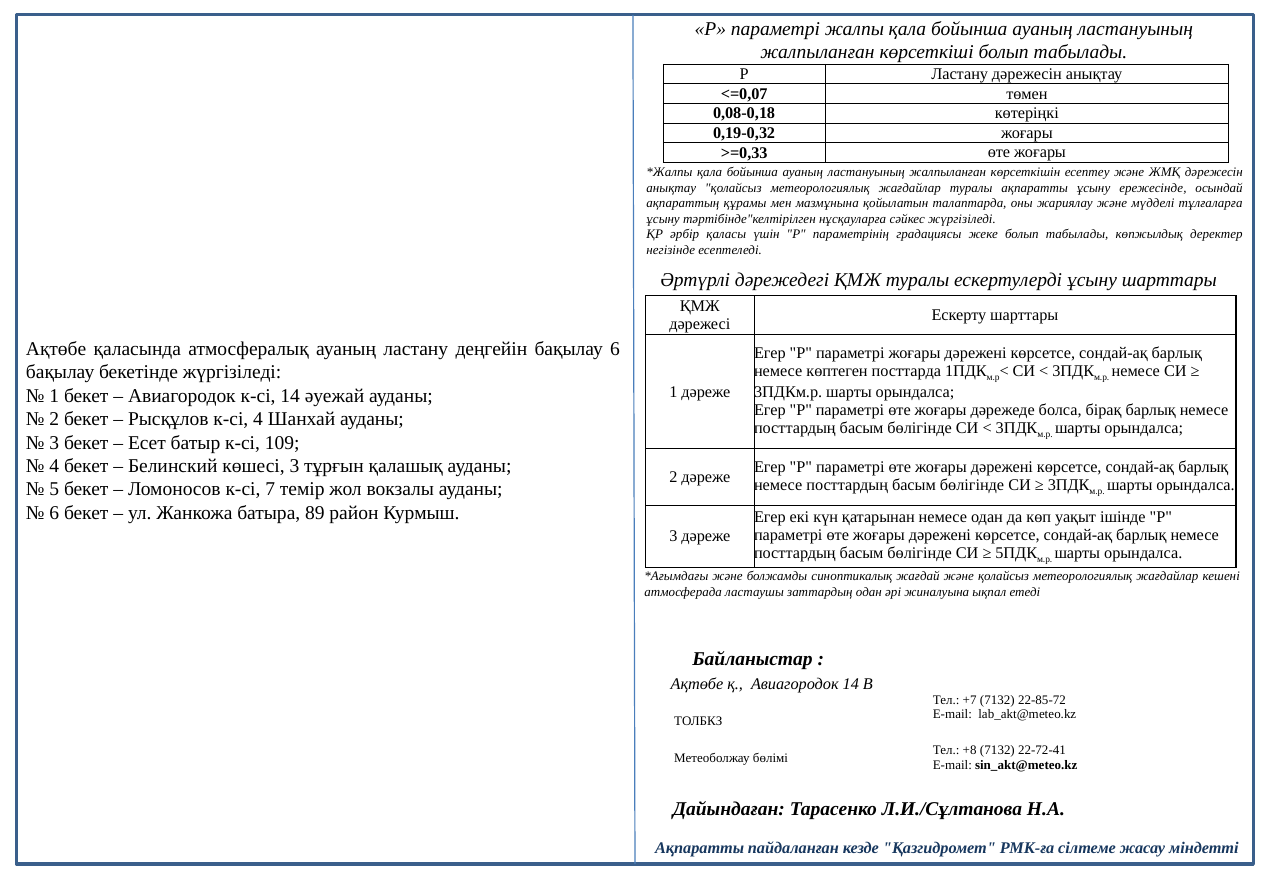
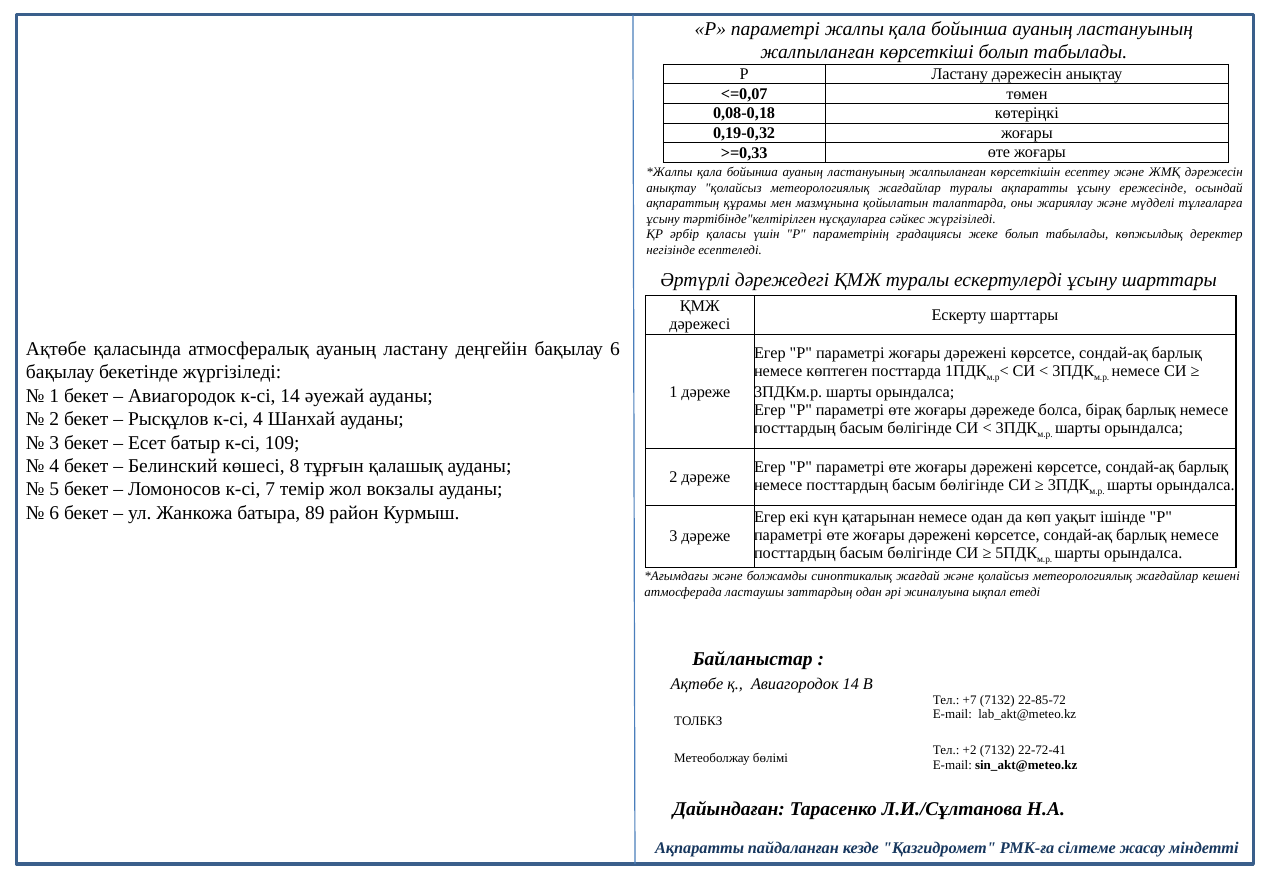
көшесі 3: 3 -> 8 (294, 466)
+8: +8 -> +2 (970, 751)
